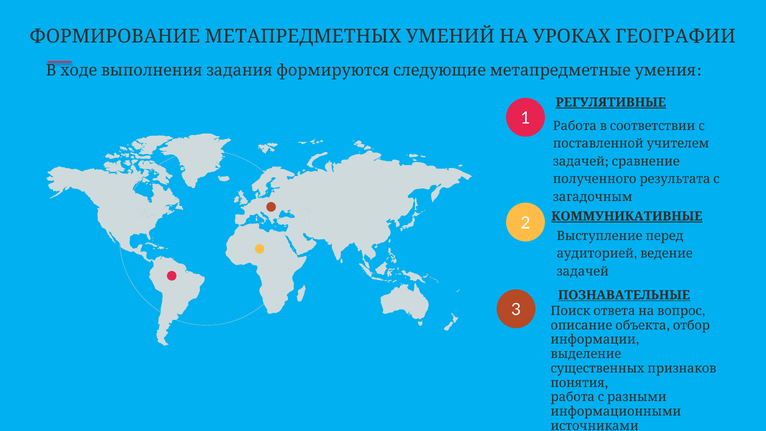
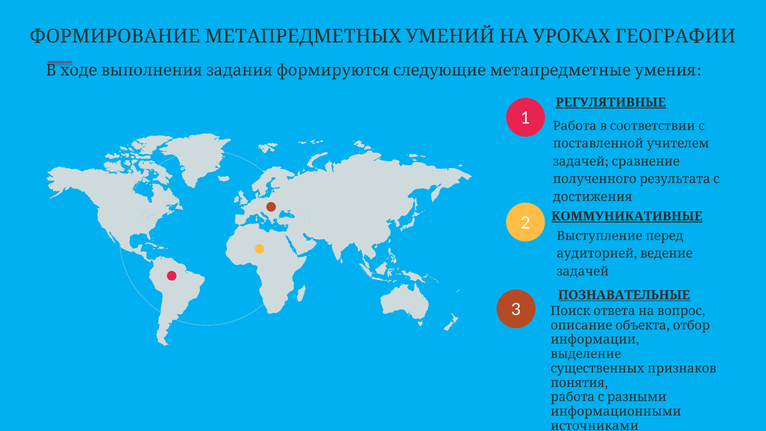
загадочным: загадочным -> достижения (593, 197)
